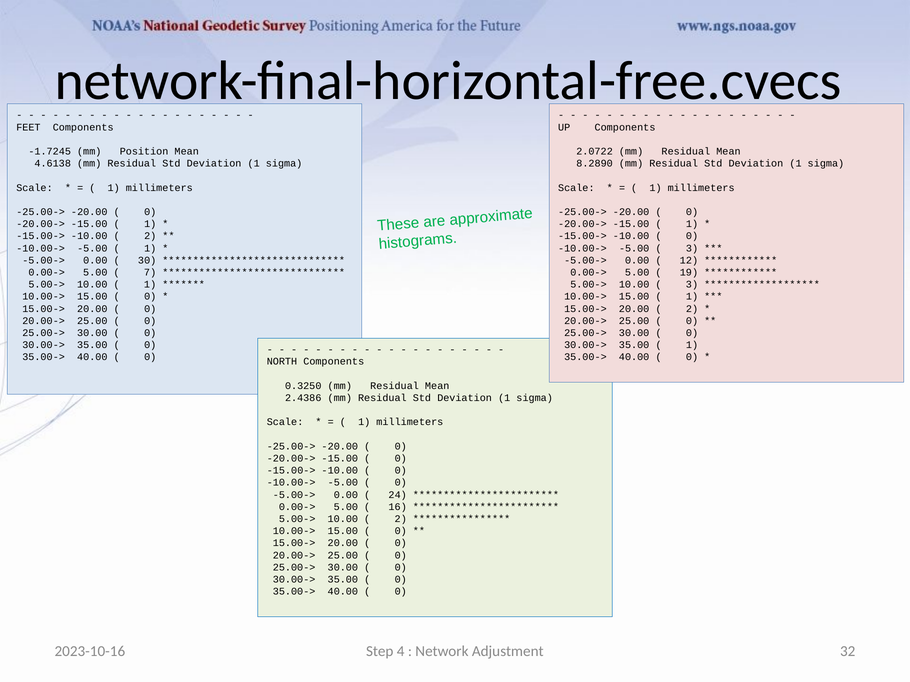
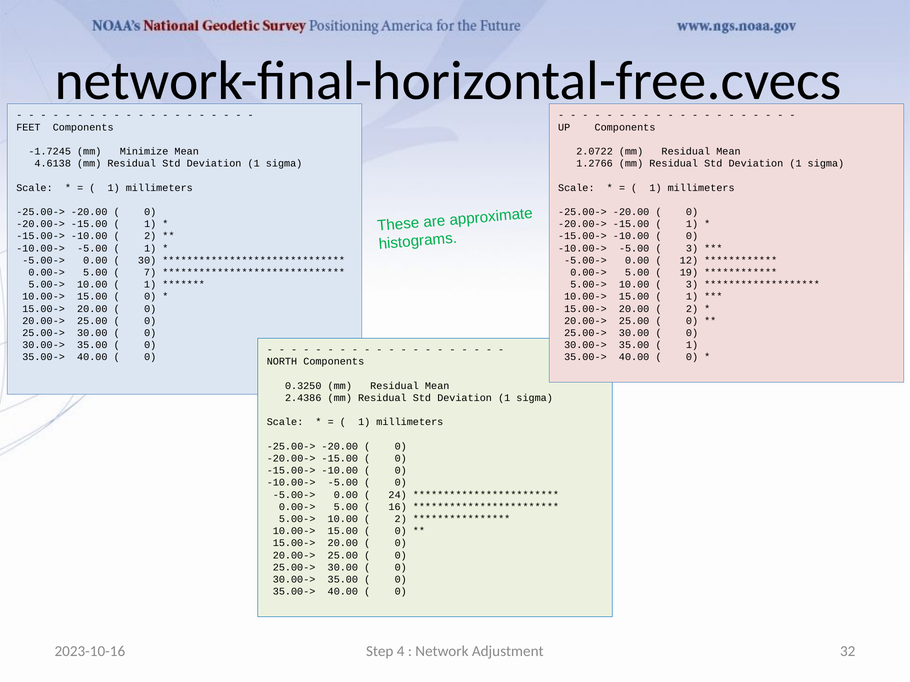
Position: Position -> Minimize (144, 152)
8.2890: 8.2890 -> 1.2766 (595, 164)
